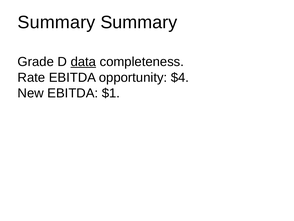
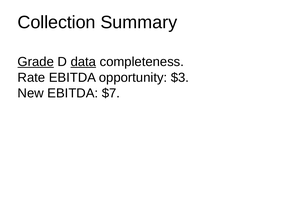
Summary: Summary -> Collection (57, 22)
Grade underline: none -> present (36, 62)
$4: $4 -> $3 (180, 77)
$1: $1 -> $7 (111, 93)
